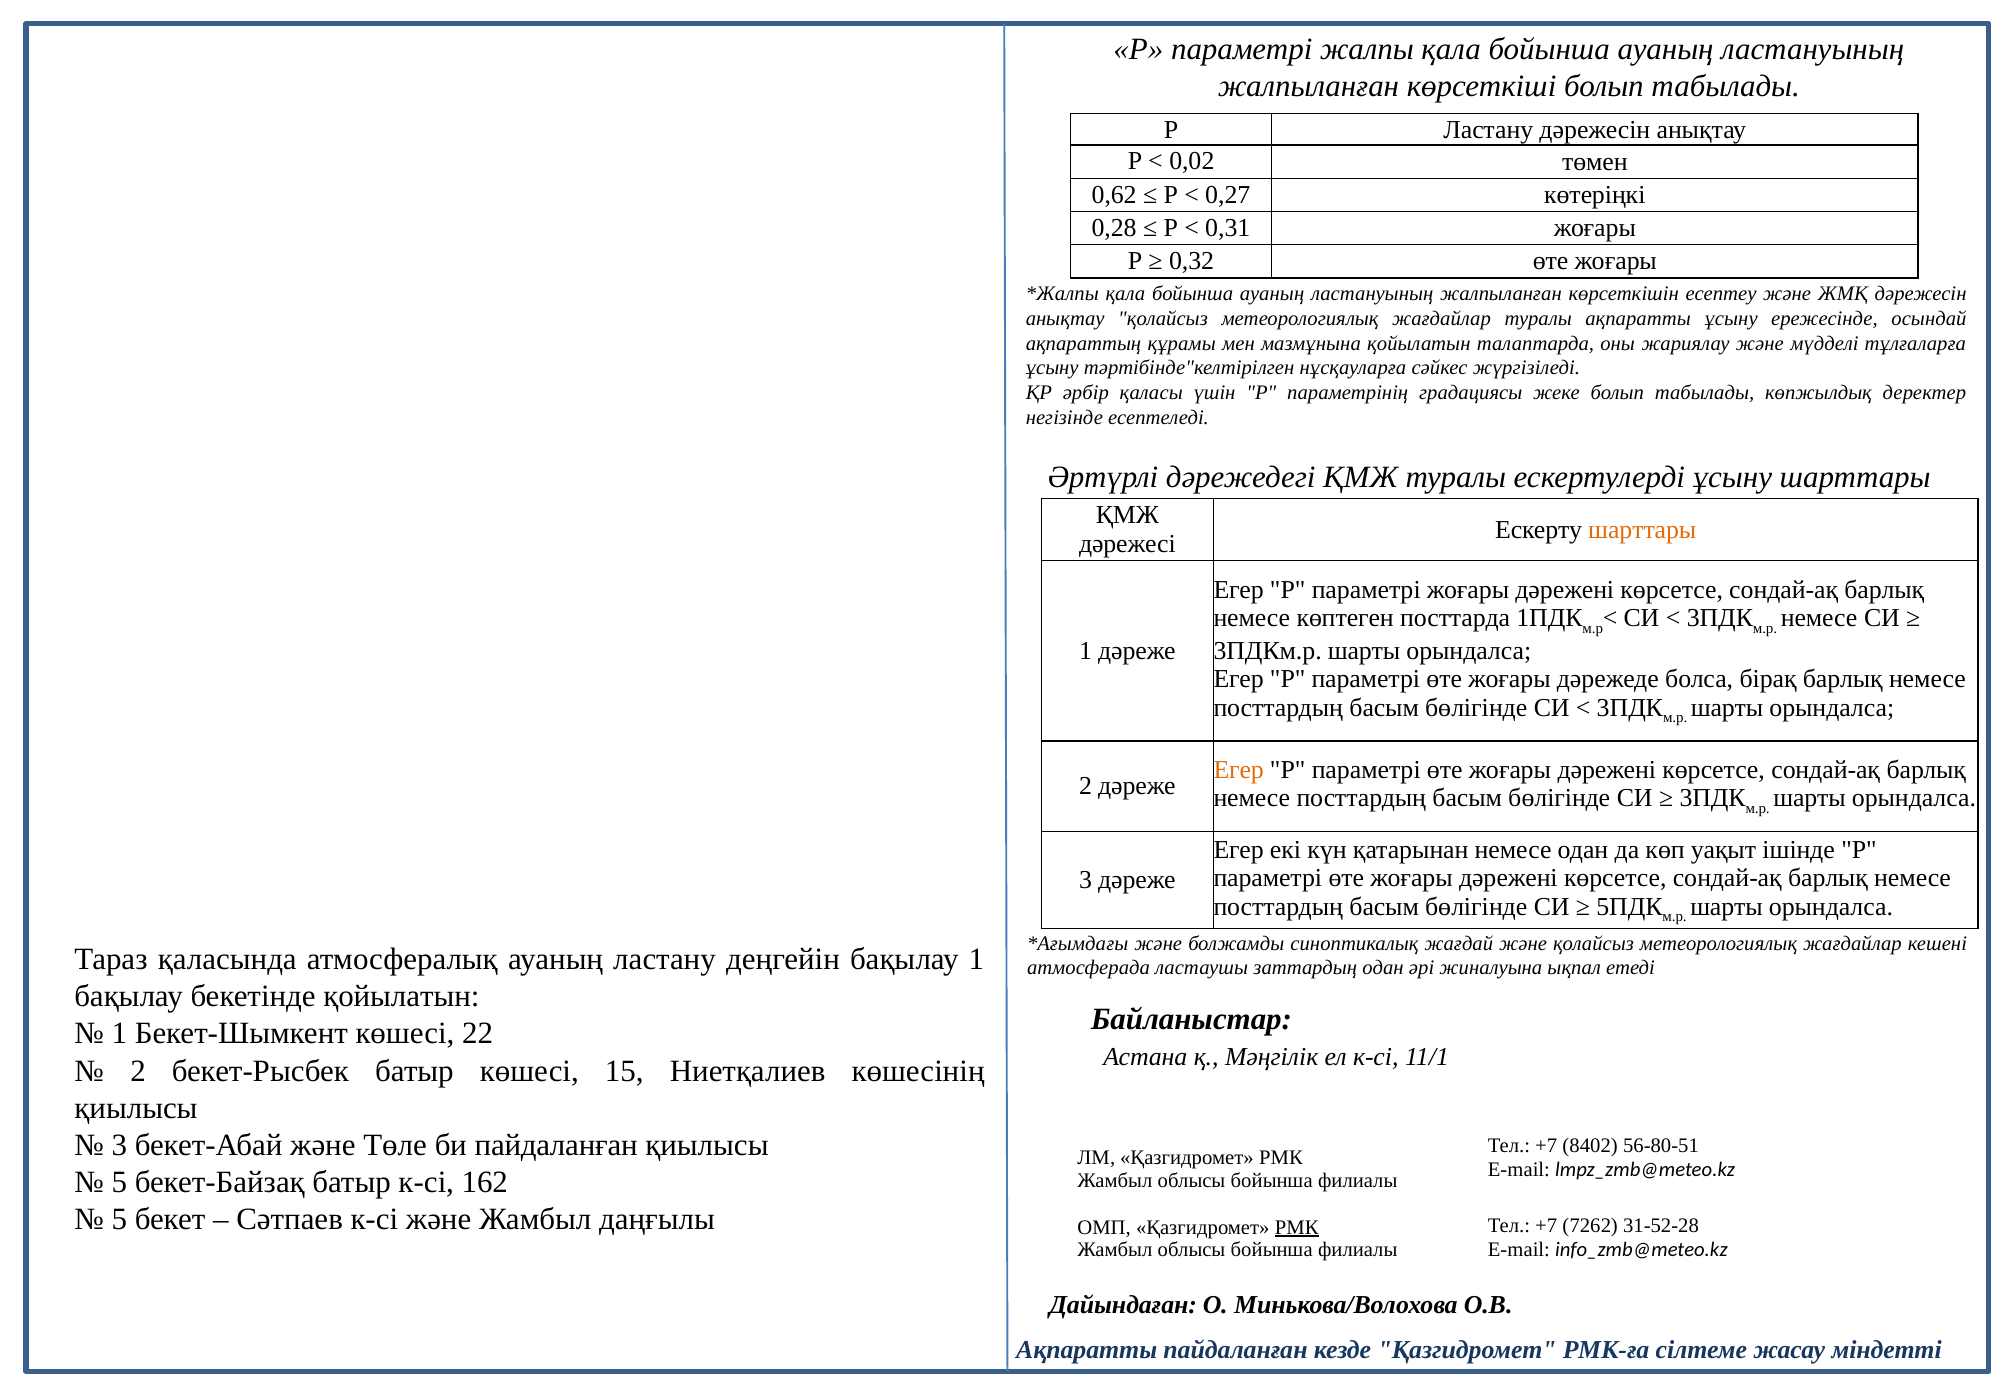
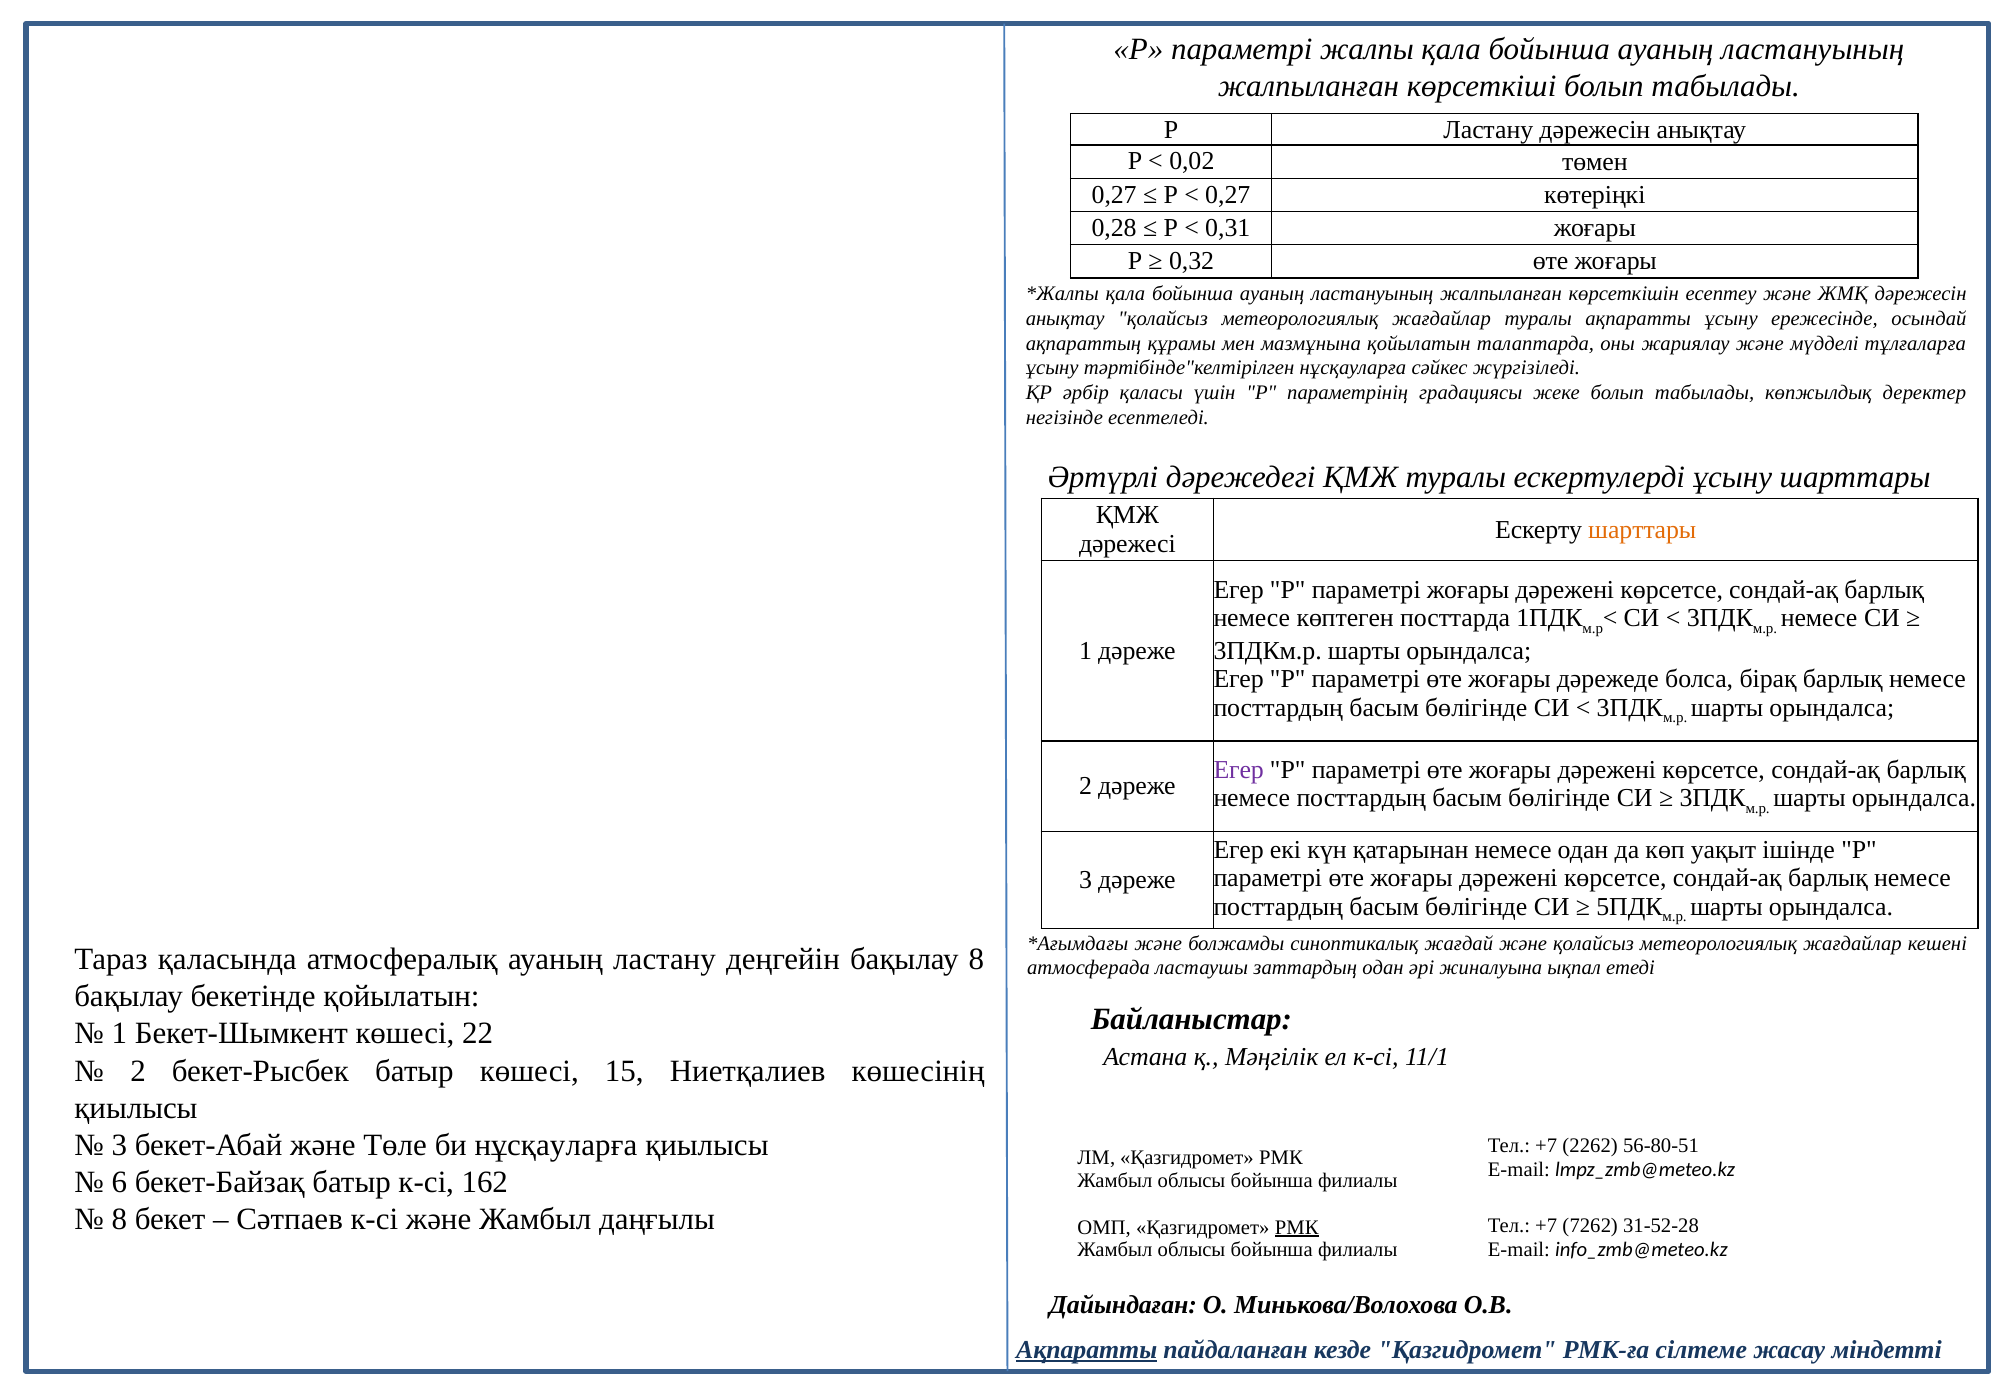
0,62: 0,62 -> 0,27 (1114, 195)
Егер colour: orange -> purple (1239, 770)
бақылау 1: 1 -> 8 (976, 959)
би пайдаланған: пайдаланған -> нұсқауларға (556, 1145)
8402: 8402 -> 2262 (1590, 1145)
5: 5 -> 6 (119, 1183)
5: 5 -> 8 (119, 1220)
Ақпаратты underline: none -> present (1087, 1350)
